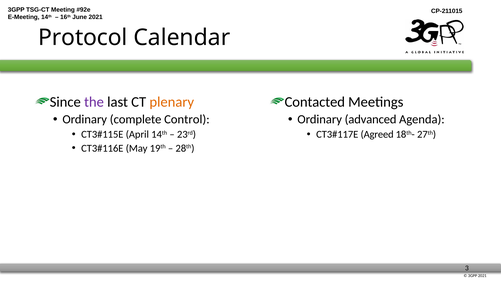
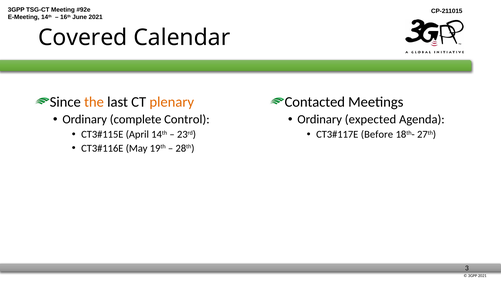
Protocol: Protocol -> Covered (83, 38)
the colour: purple -> orange (94, 102)
advanced: advanced -> expected (370, 119)
Agreed: Agreed -> Before (377, 134)
